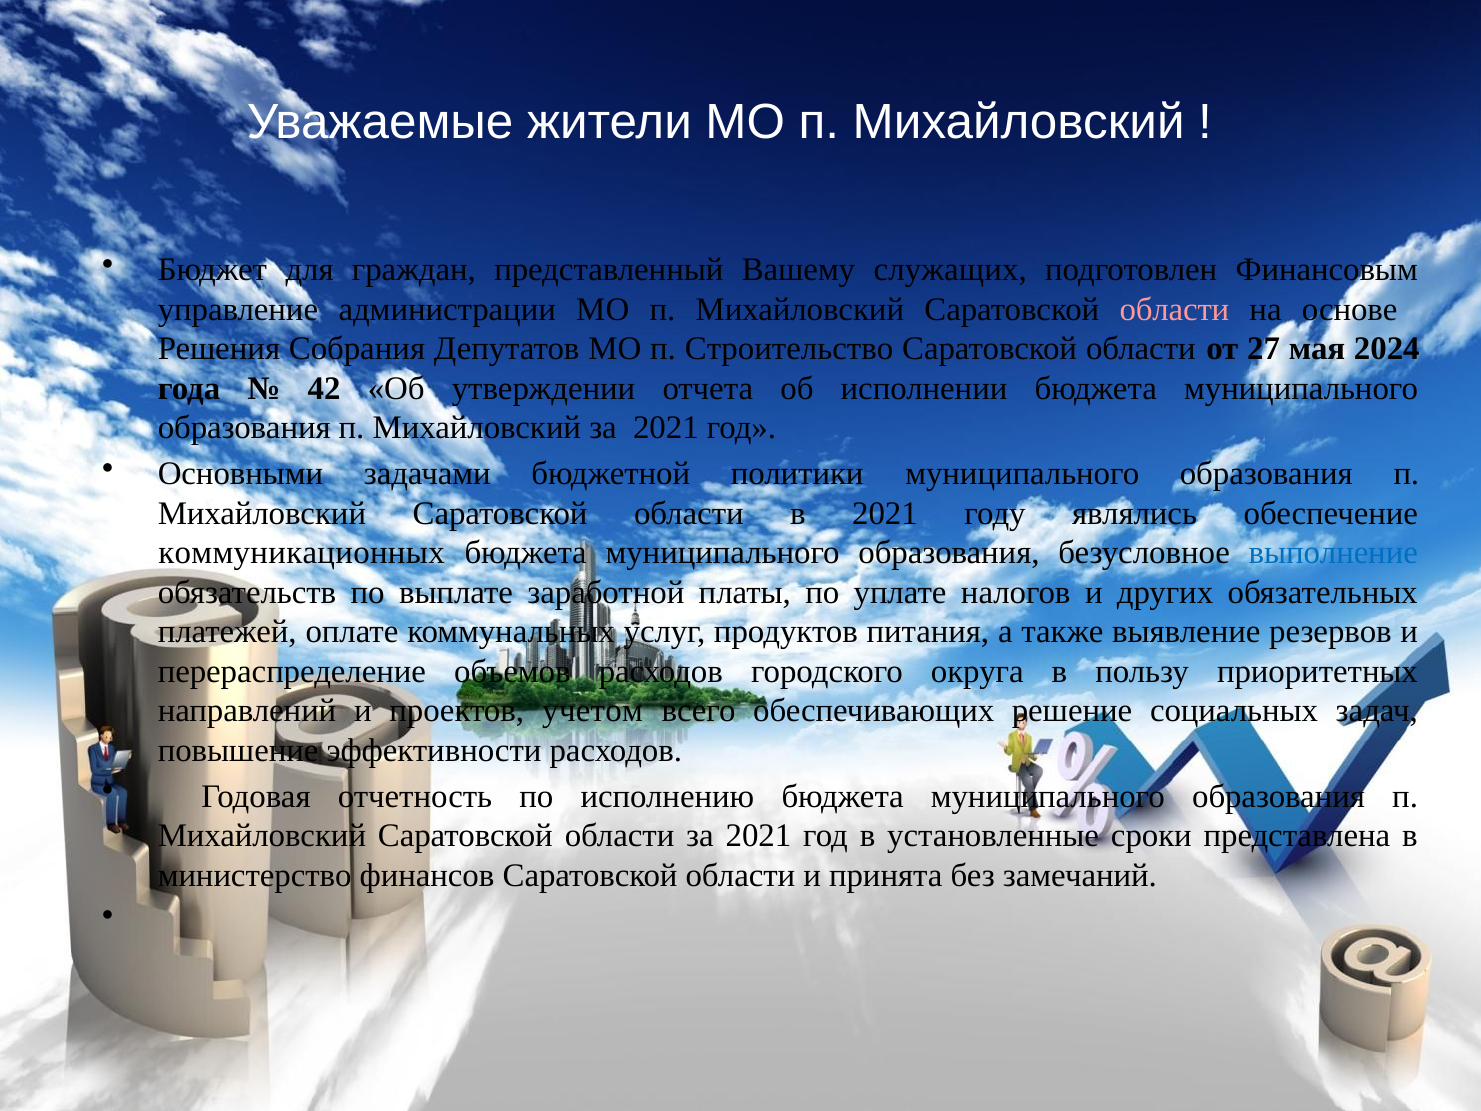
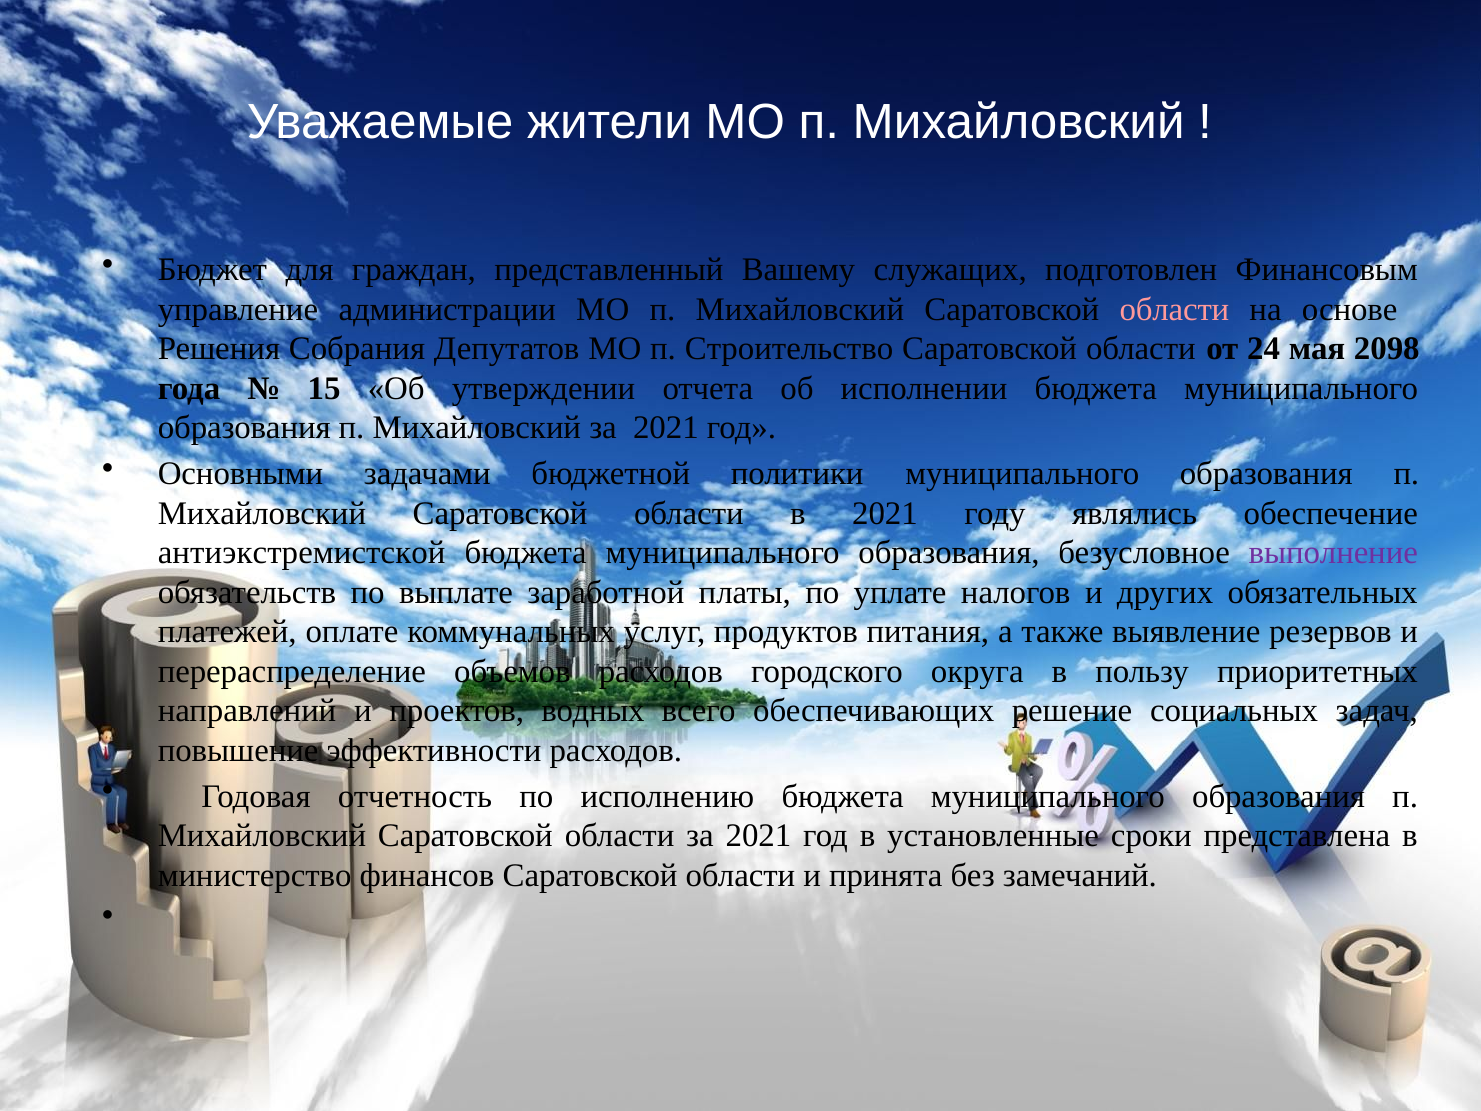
27: 27 -> 24 (1264, 349)
2024: 2024 -> 2098 (1387, 349)
42: 42 -> 15 (324, 388)
коммуникационных: коммуникационных -> антиэкстремистской (302, 553)
выполнение colour: blue -> purple (1333, 553)
учетом: учетом -> водных (593, 711)
